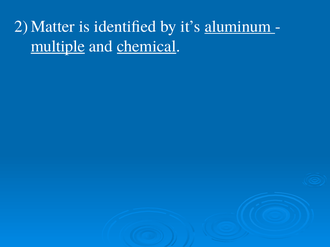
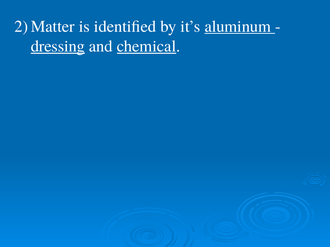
multiple: multiple -> dressing (58, 46)
